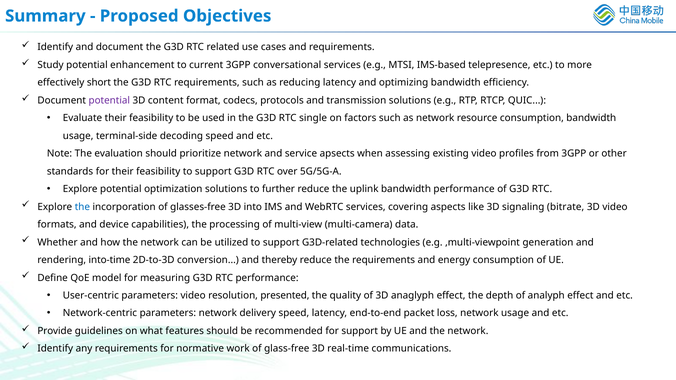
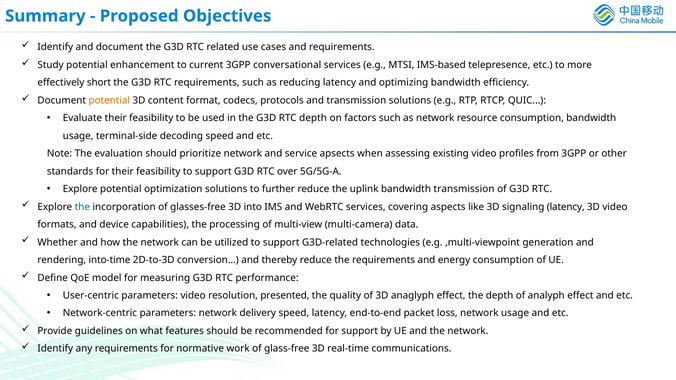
potential colour: purple -> orange (109, 100)
RTC single: single -> depth (313, 118)
bandwidth performance: performance -> transmission (464, 189)
signaling bitrate: bitrate -> latency (566, 207)
